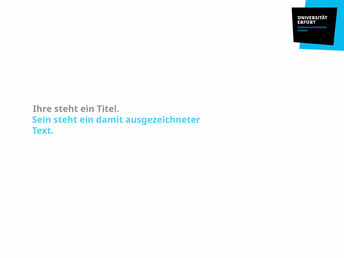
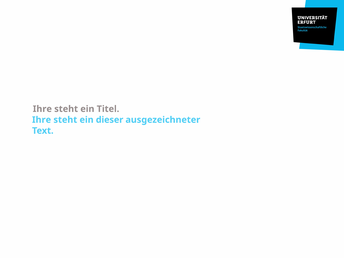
Sein: Sein -> Ihre (42, 120)
damit: damit -> dieser (110, 120)
